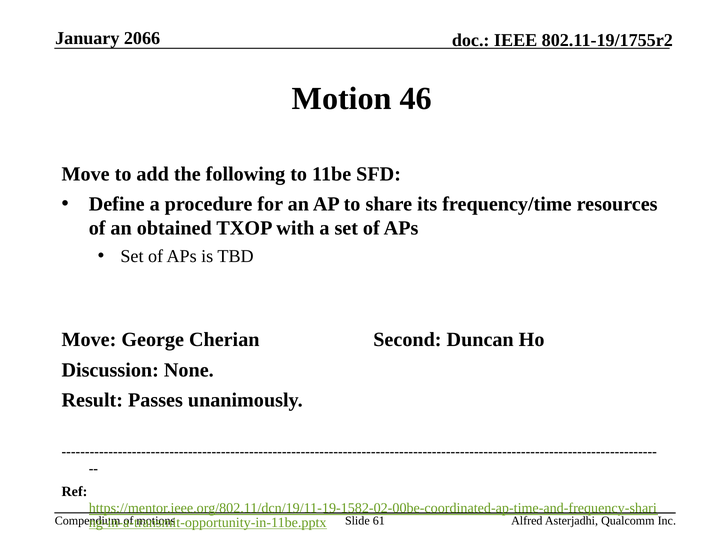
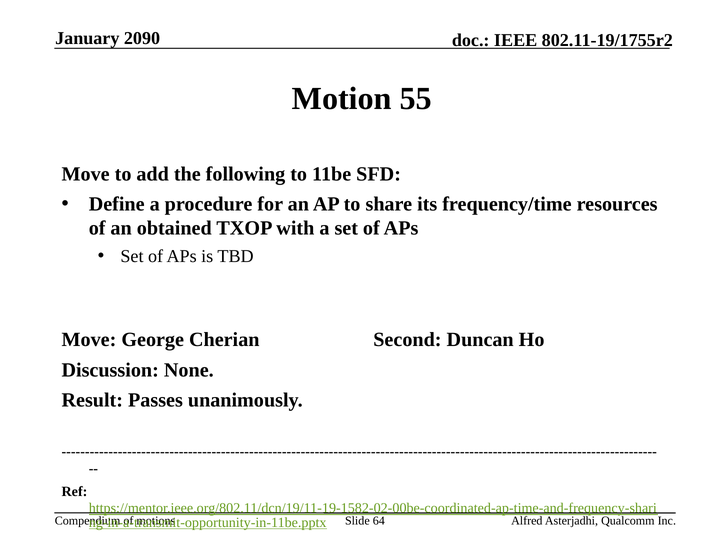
2066: 2066 -> 2090 (142, 38)
46: 46 -> 55 (416, 99)
61: 61 -> 64 (379, 521)
